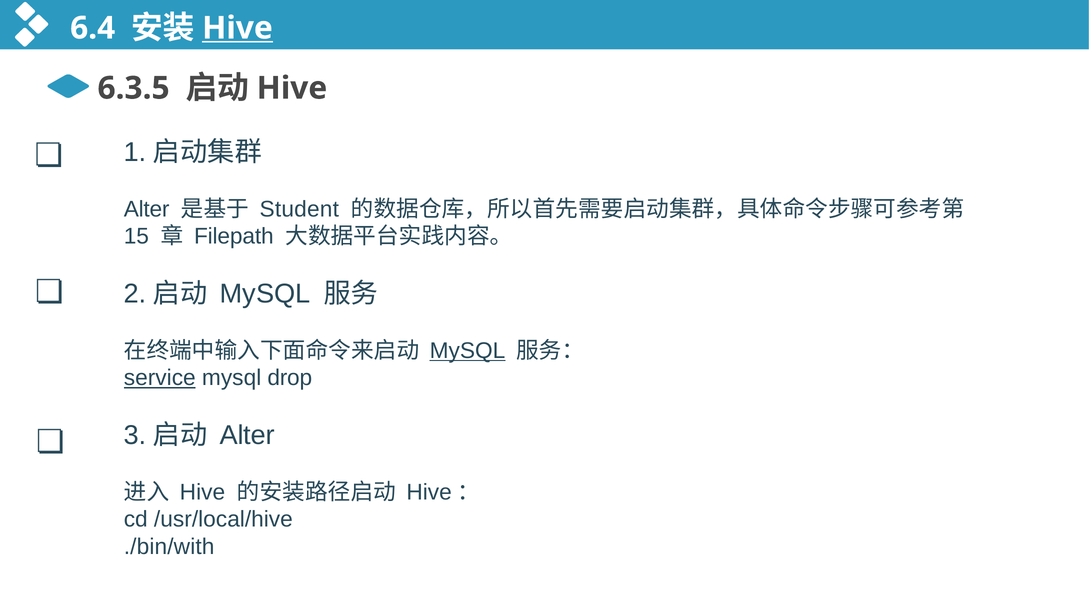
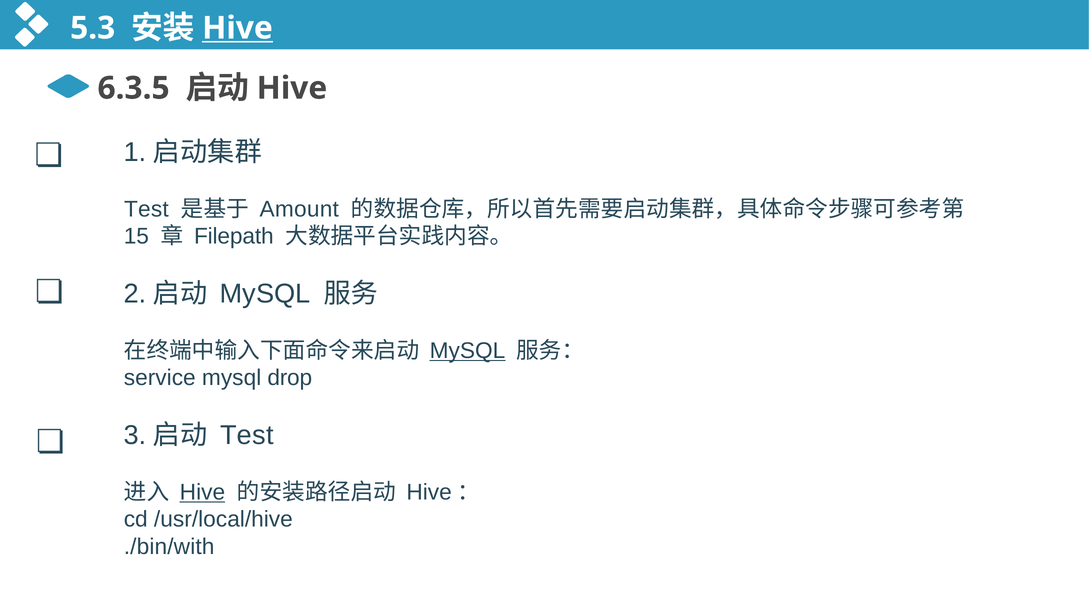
6.4: 6.4 -> 5.3 (93, 28)
Alter: Alter -> Test (146, 209)
Student: Student -> Amount (299, 209)
service underline: present -> none (160, 378)
Alter: Alter -> Test (247, 436)
Hive underline: none -> present (202, 492)
